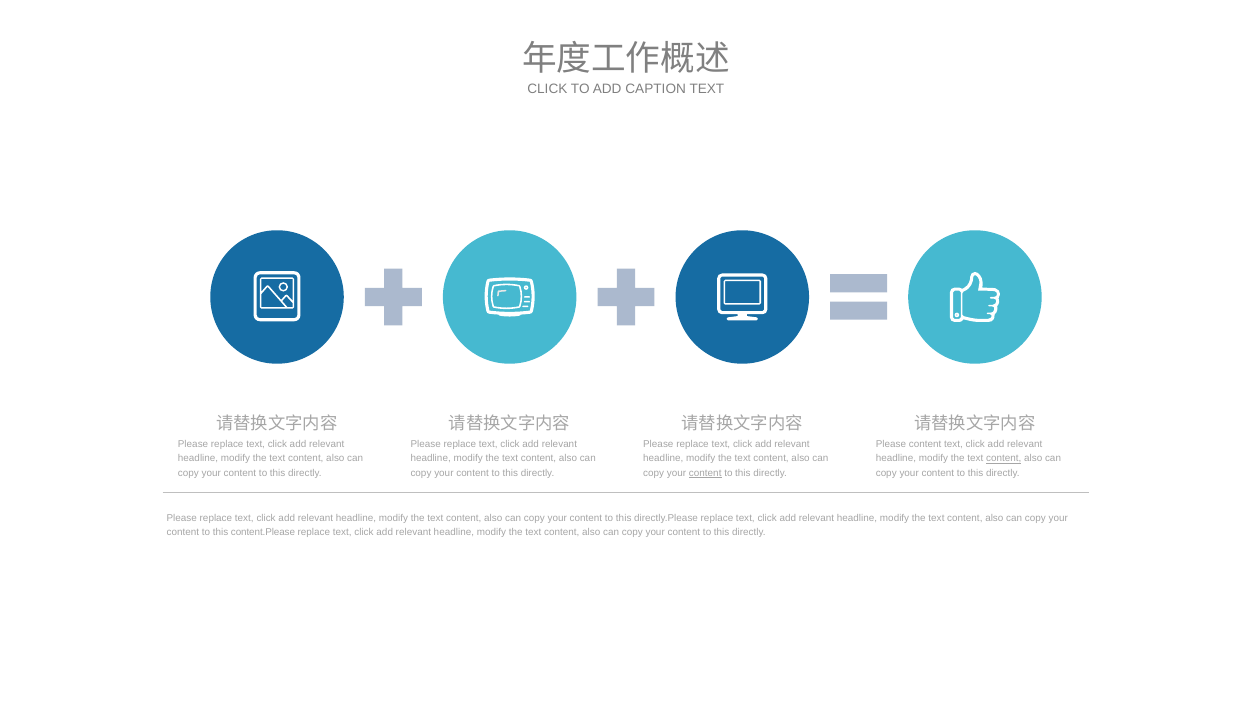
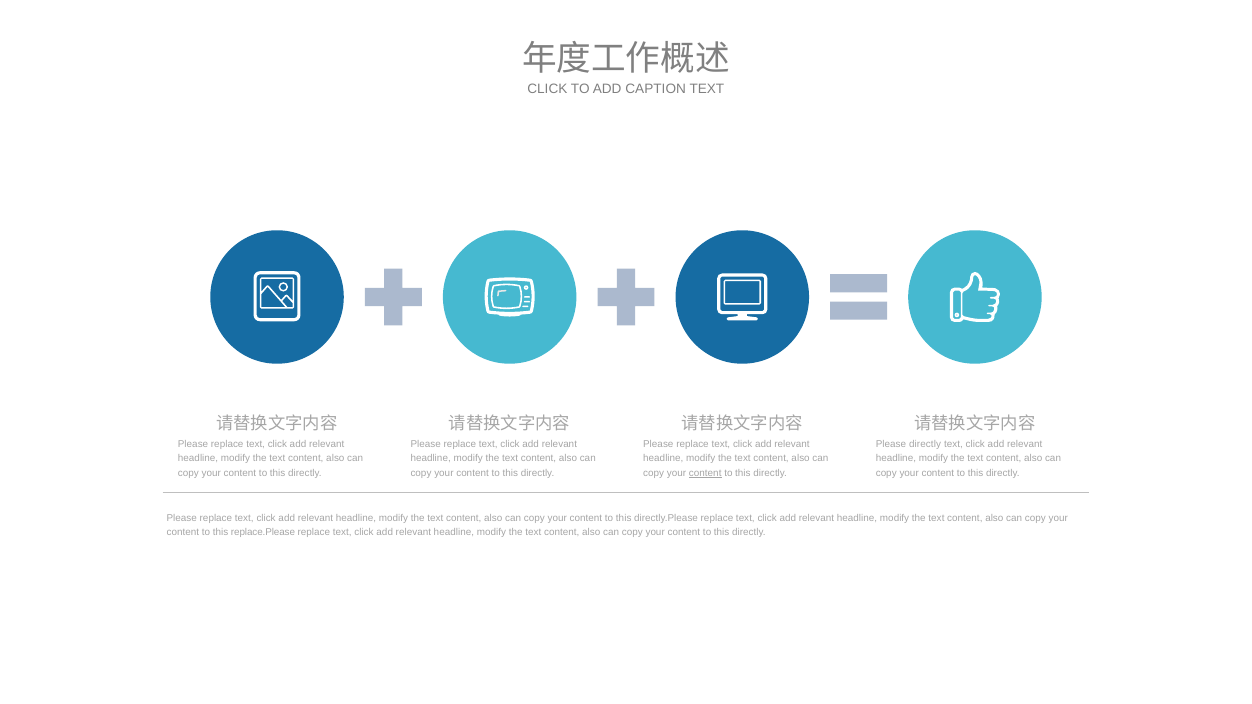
Please content: content -> directly (925, 445)
content underline: present -> none (1004, 459)
content.Please: content.Please -> replace.Please (263, 533)
